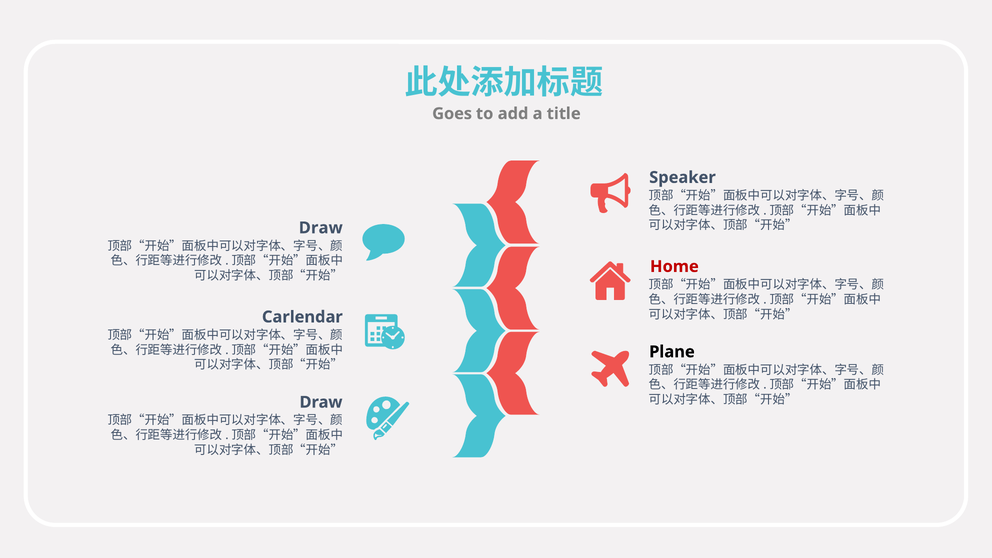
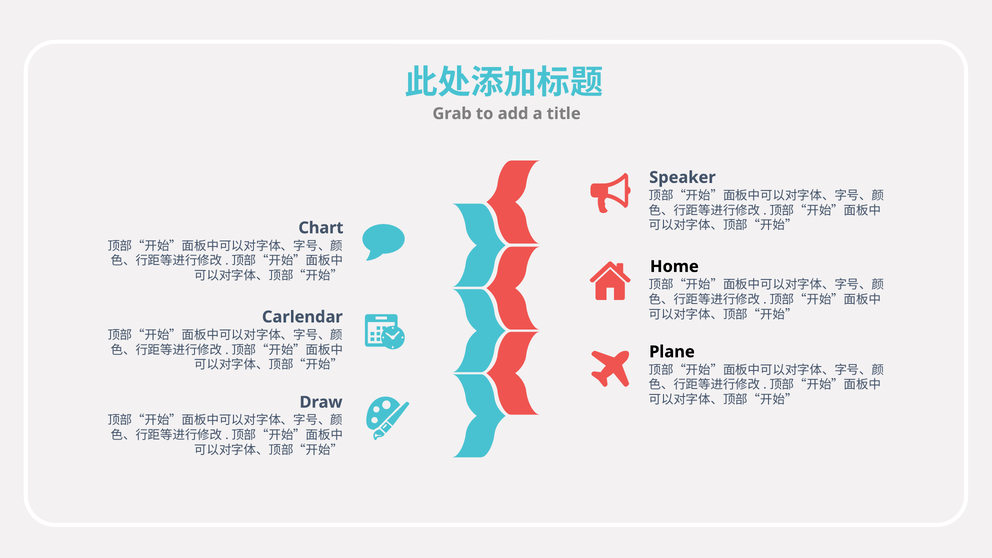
Goes: Goes -> Grab (452, 114)
Draw: Draw -> Chart (321, 228)
Home colour: red -> black (674, 267)
